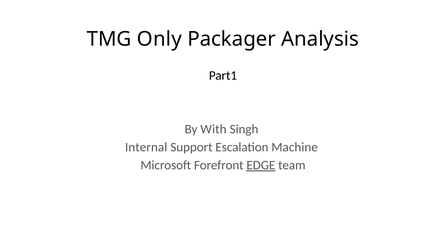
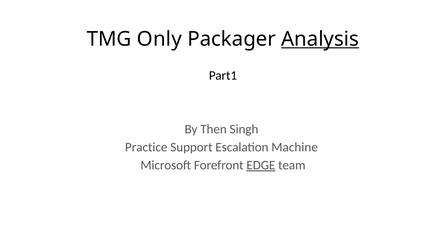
Analysis underline: none -> present (320, 39)
With: With -> Then (214, 129)
Internal: Internal -> Practice (146, 147)
